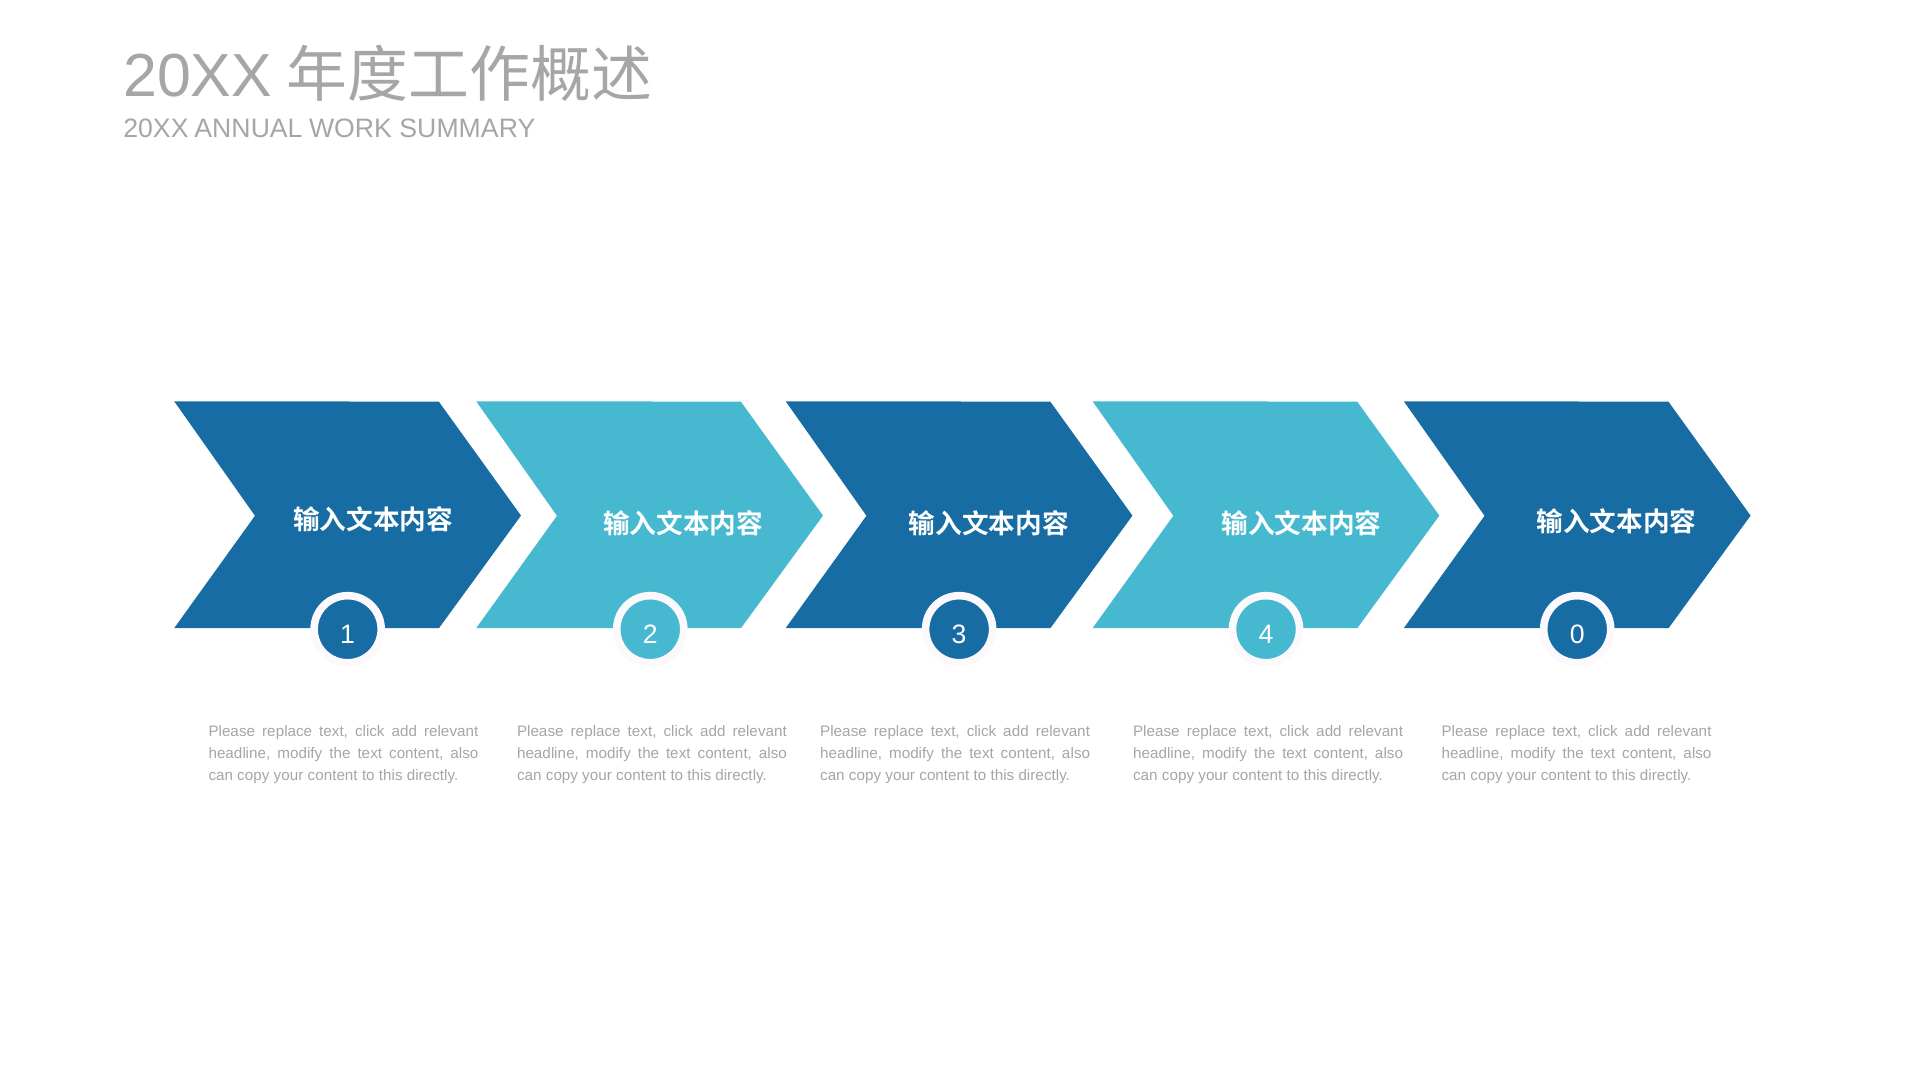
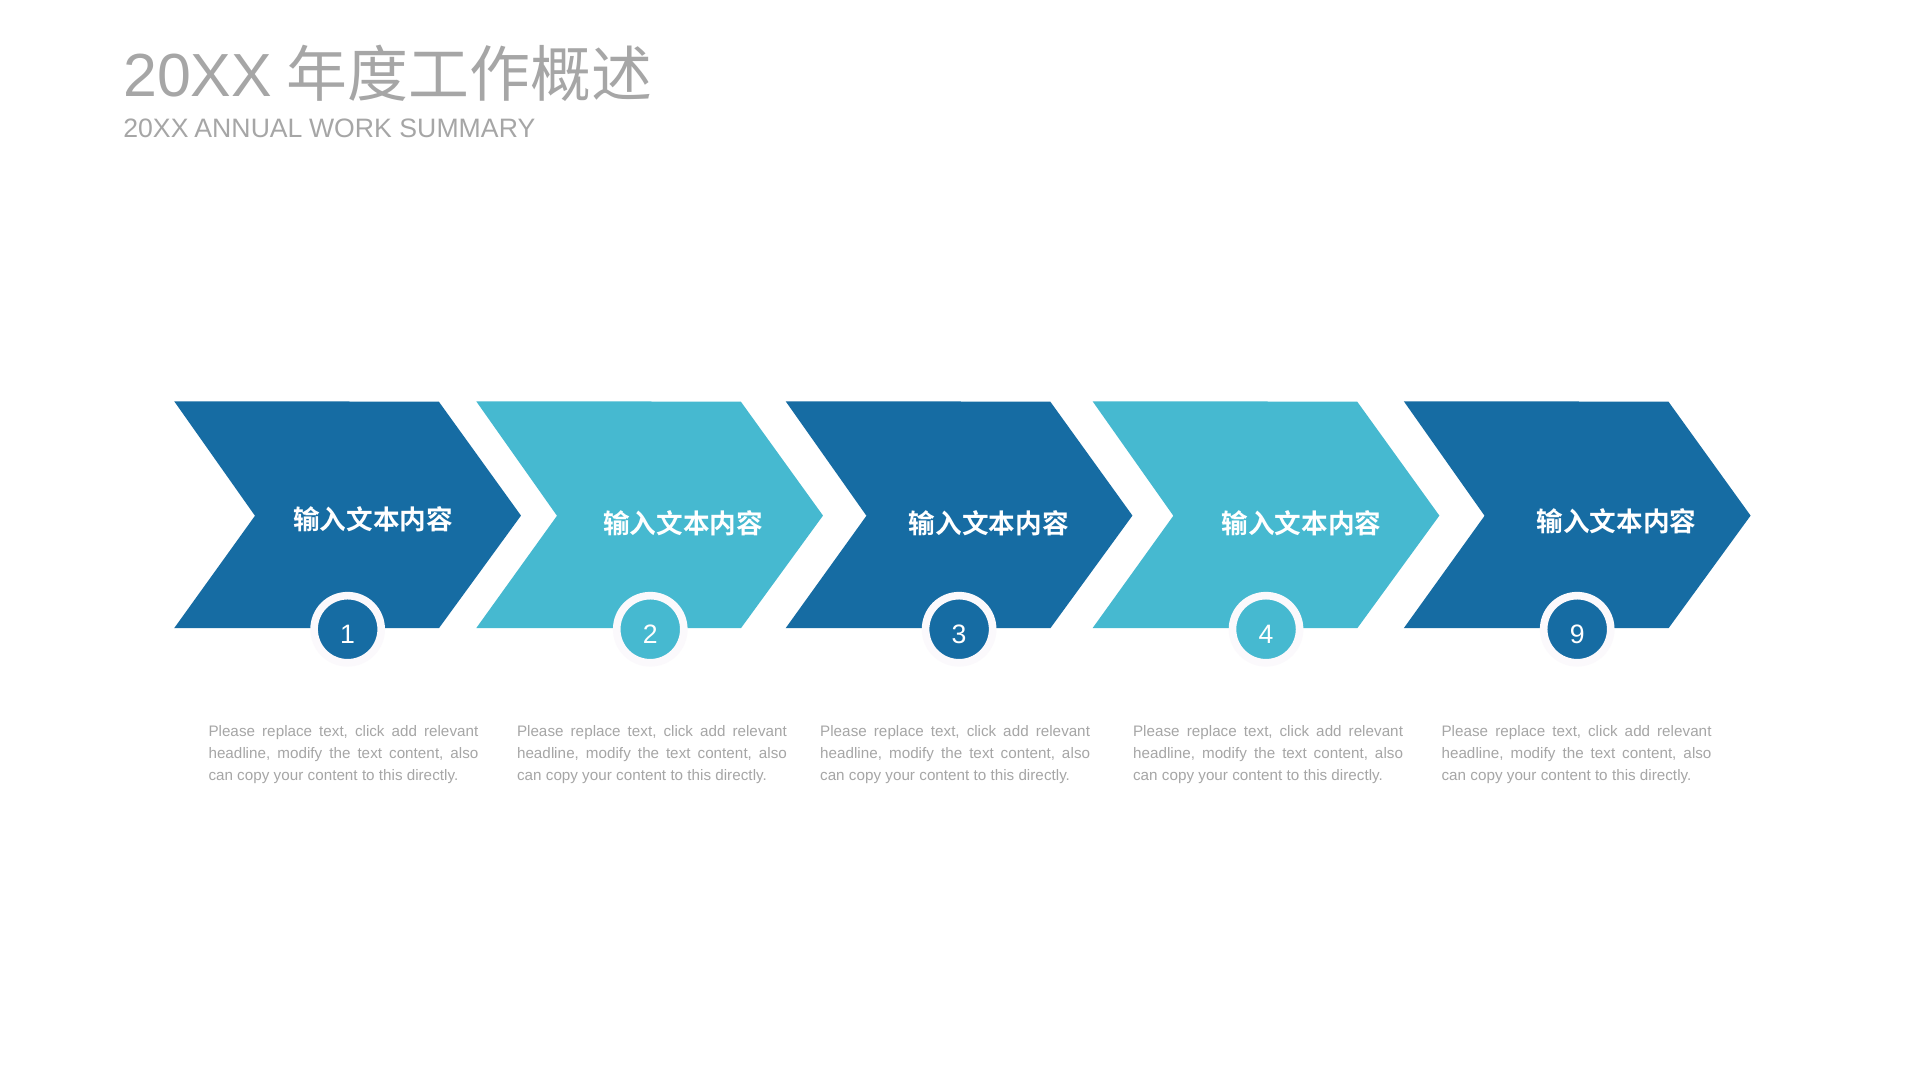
0: 0 -> 9 (1577, 634)
